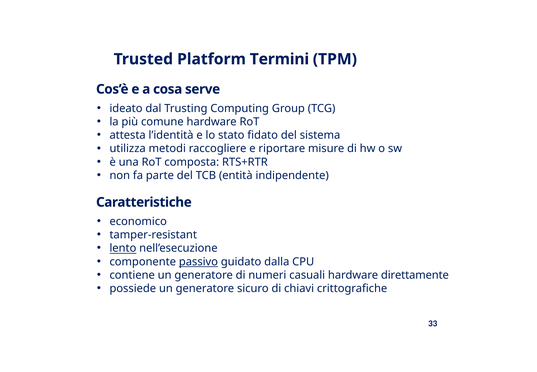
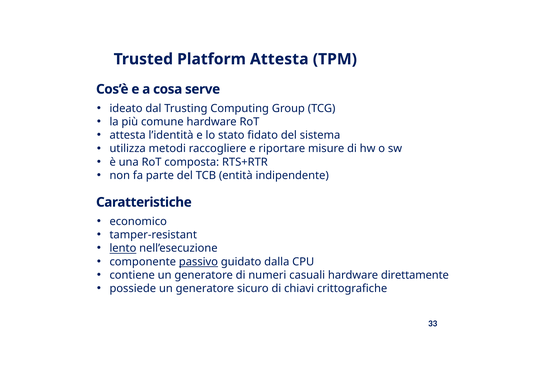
Platform Termini: Termini -> Attesta (279, 59)
